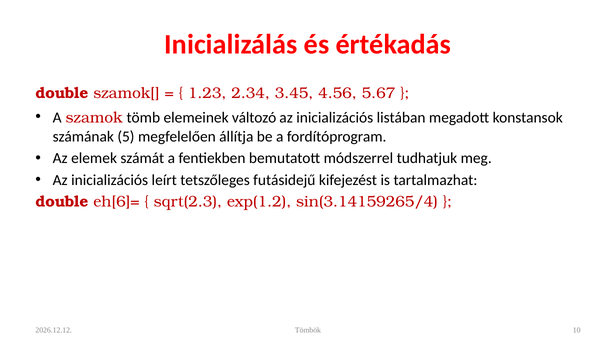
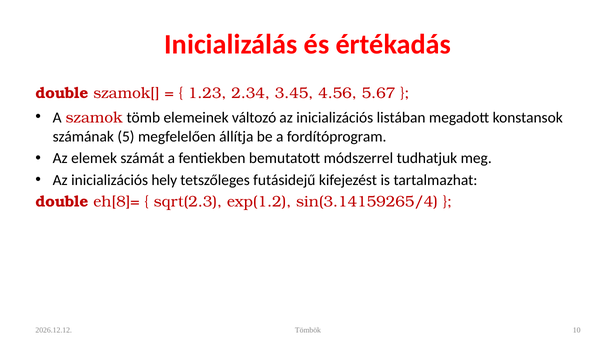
leírt: leírt -> hely (164, 180)
eh[6]=: eh[6]= -> eh[8]= (116, 202)
